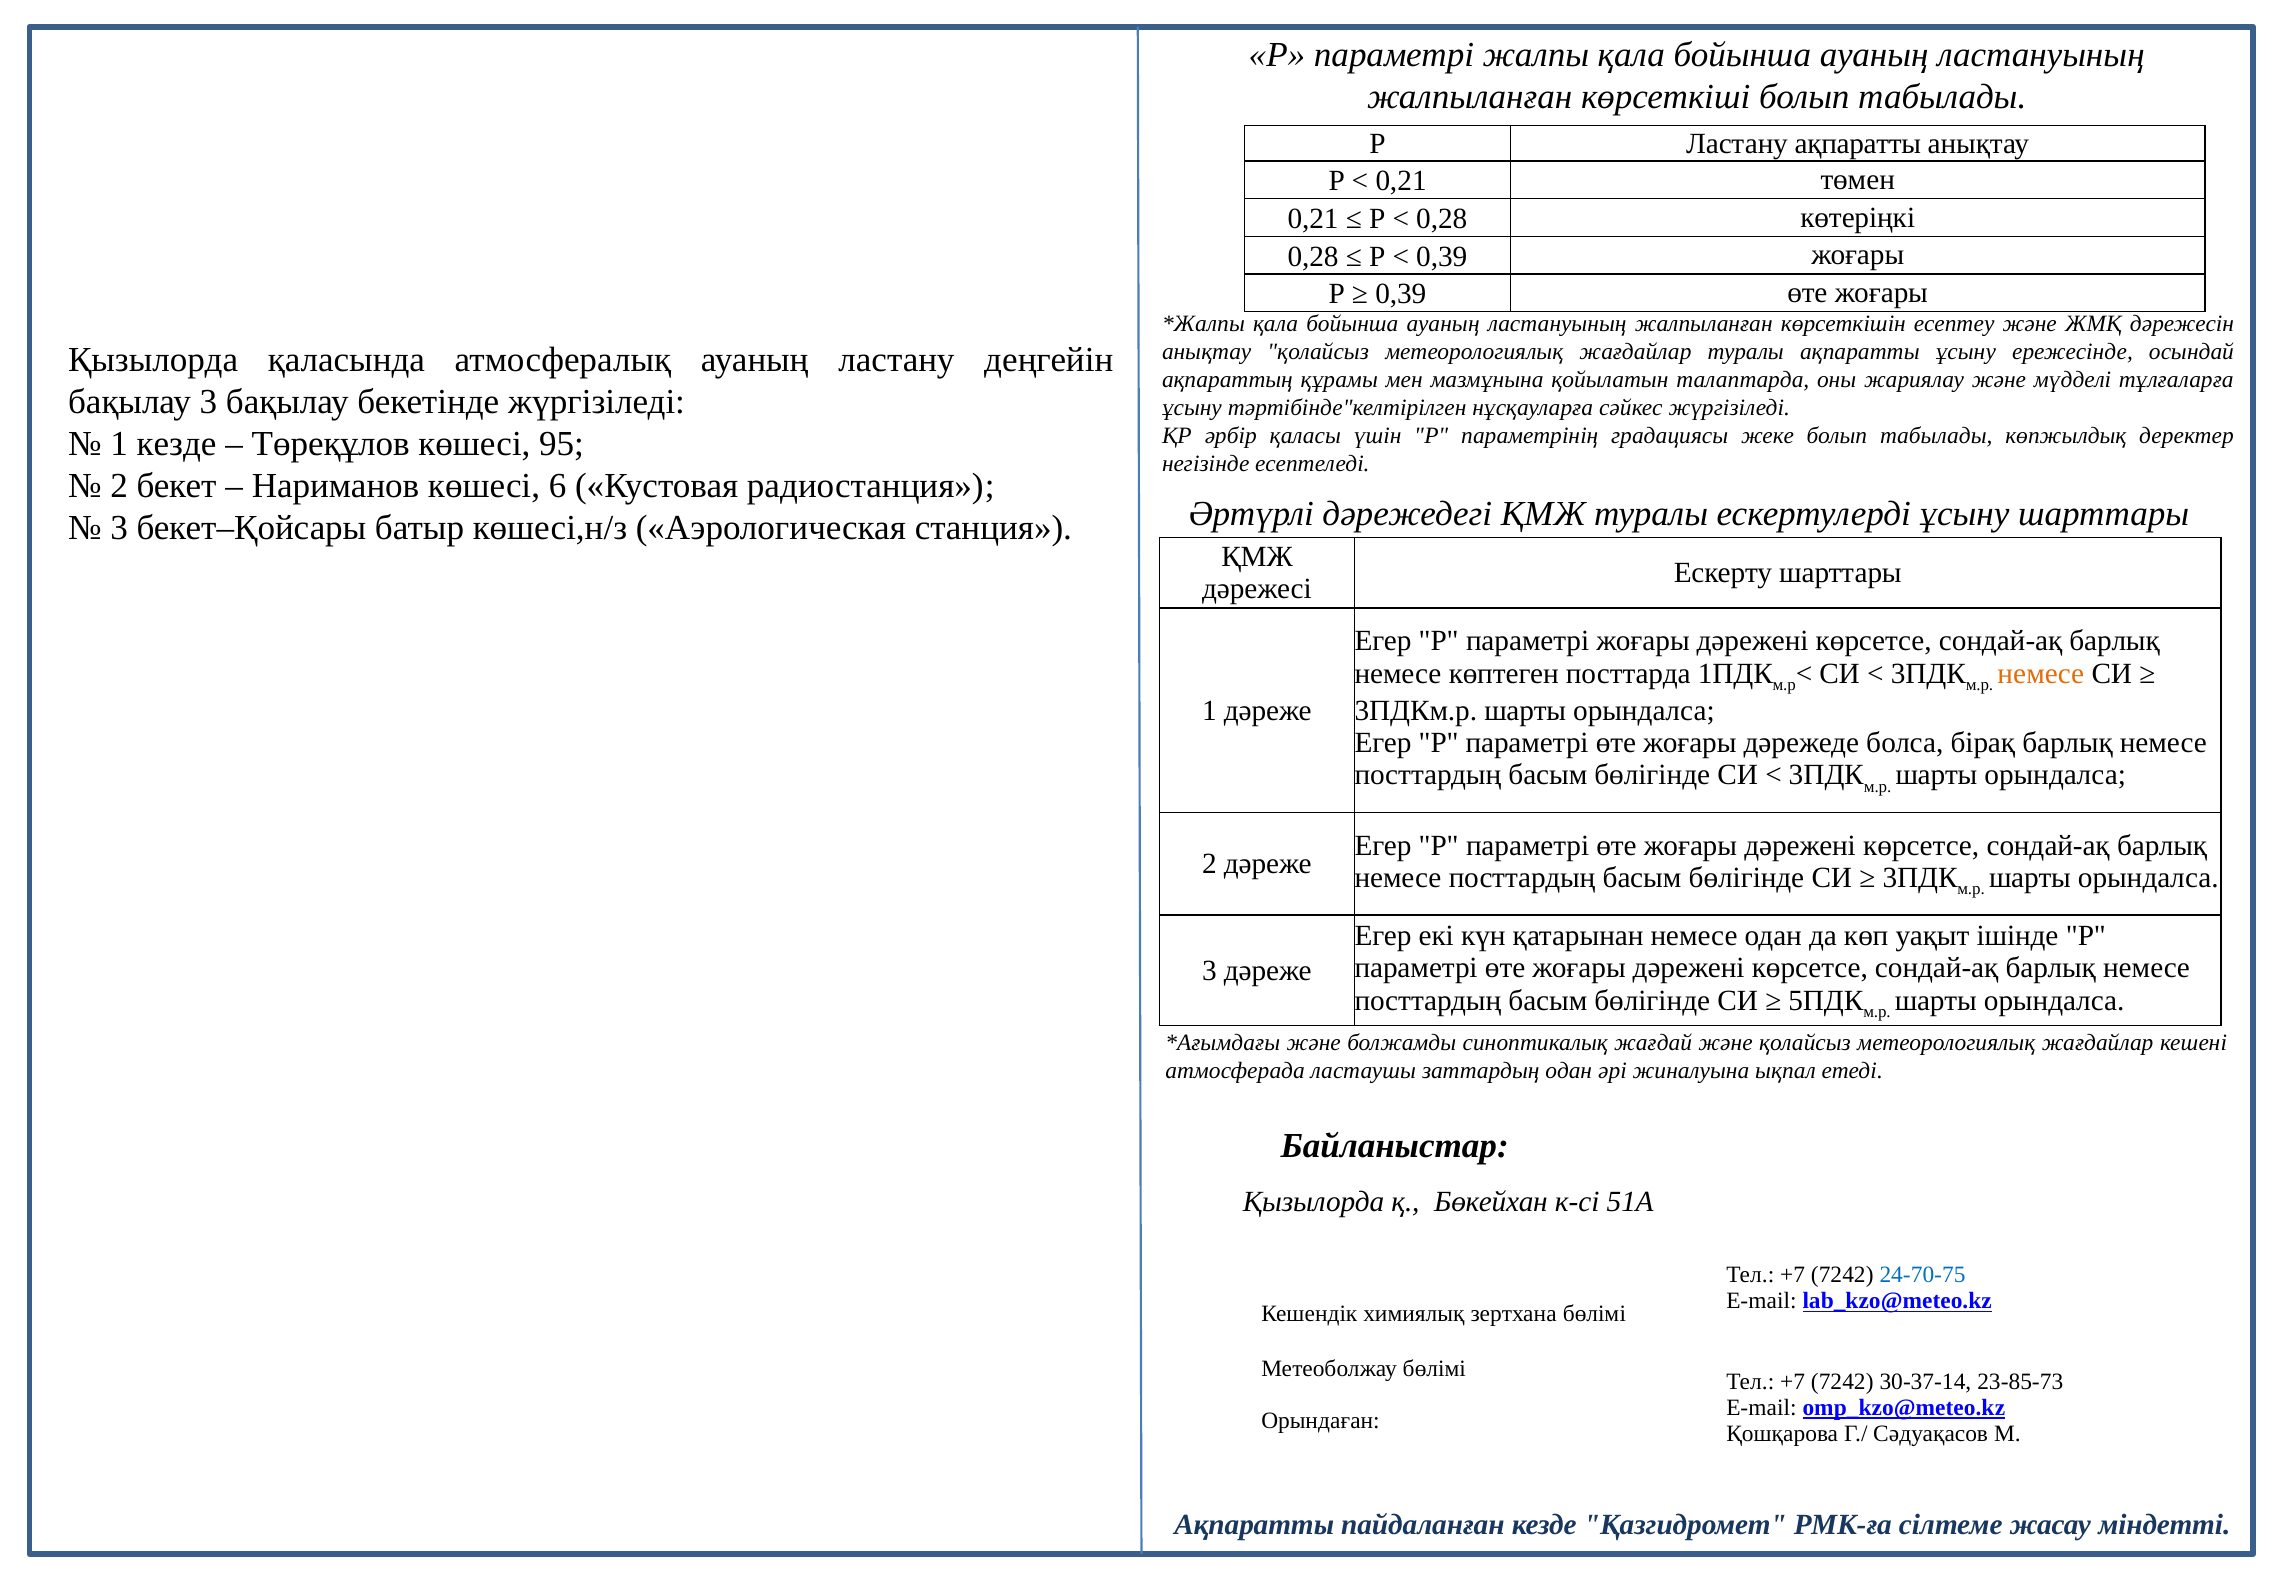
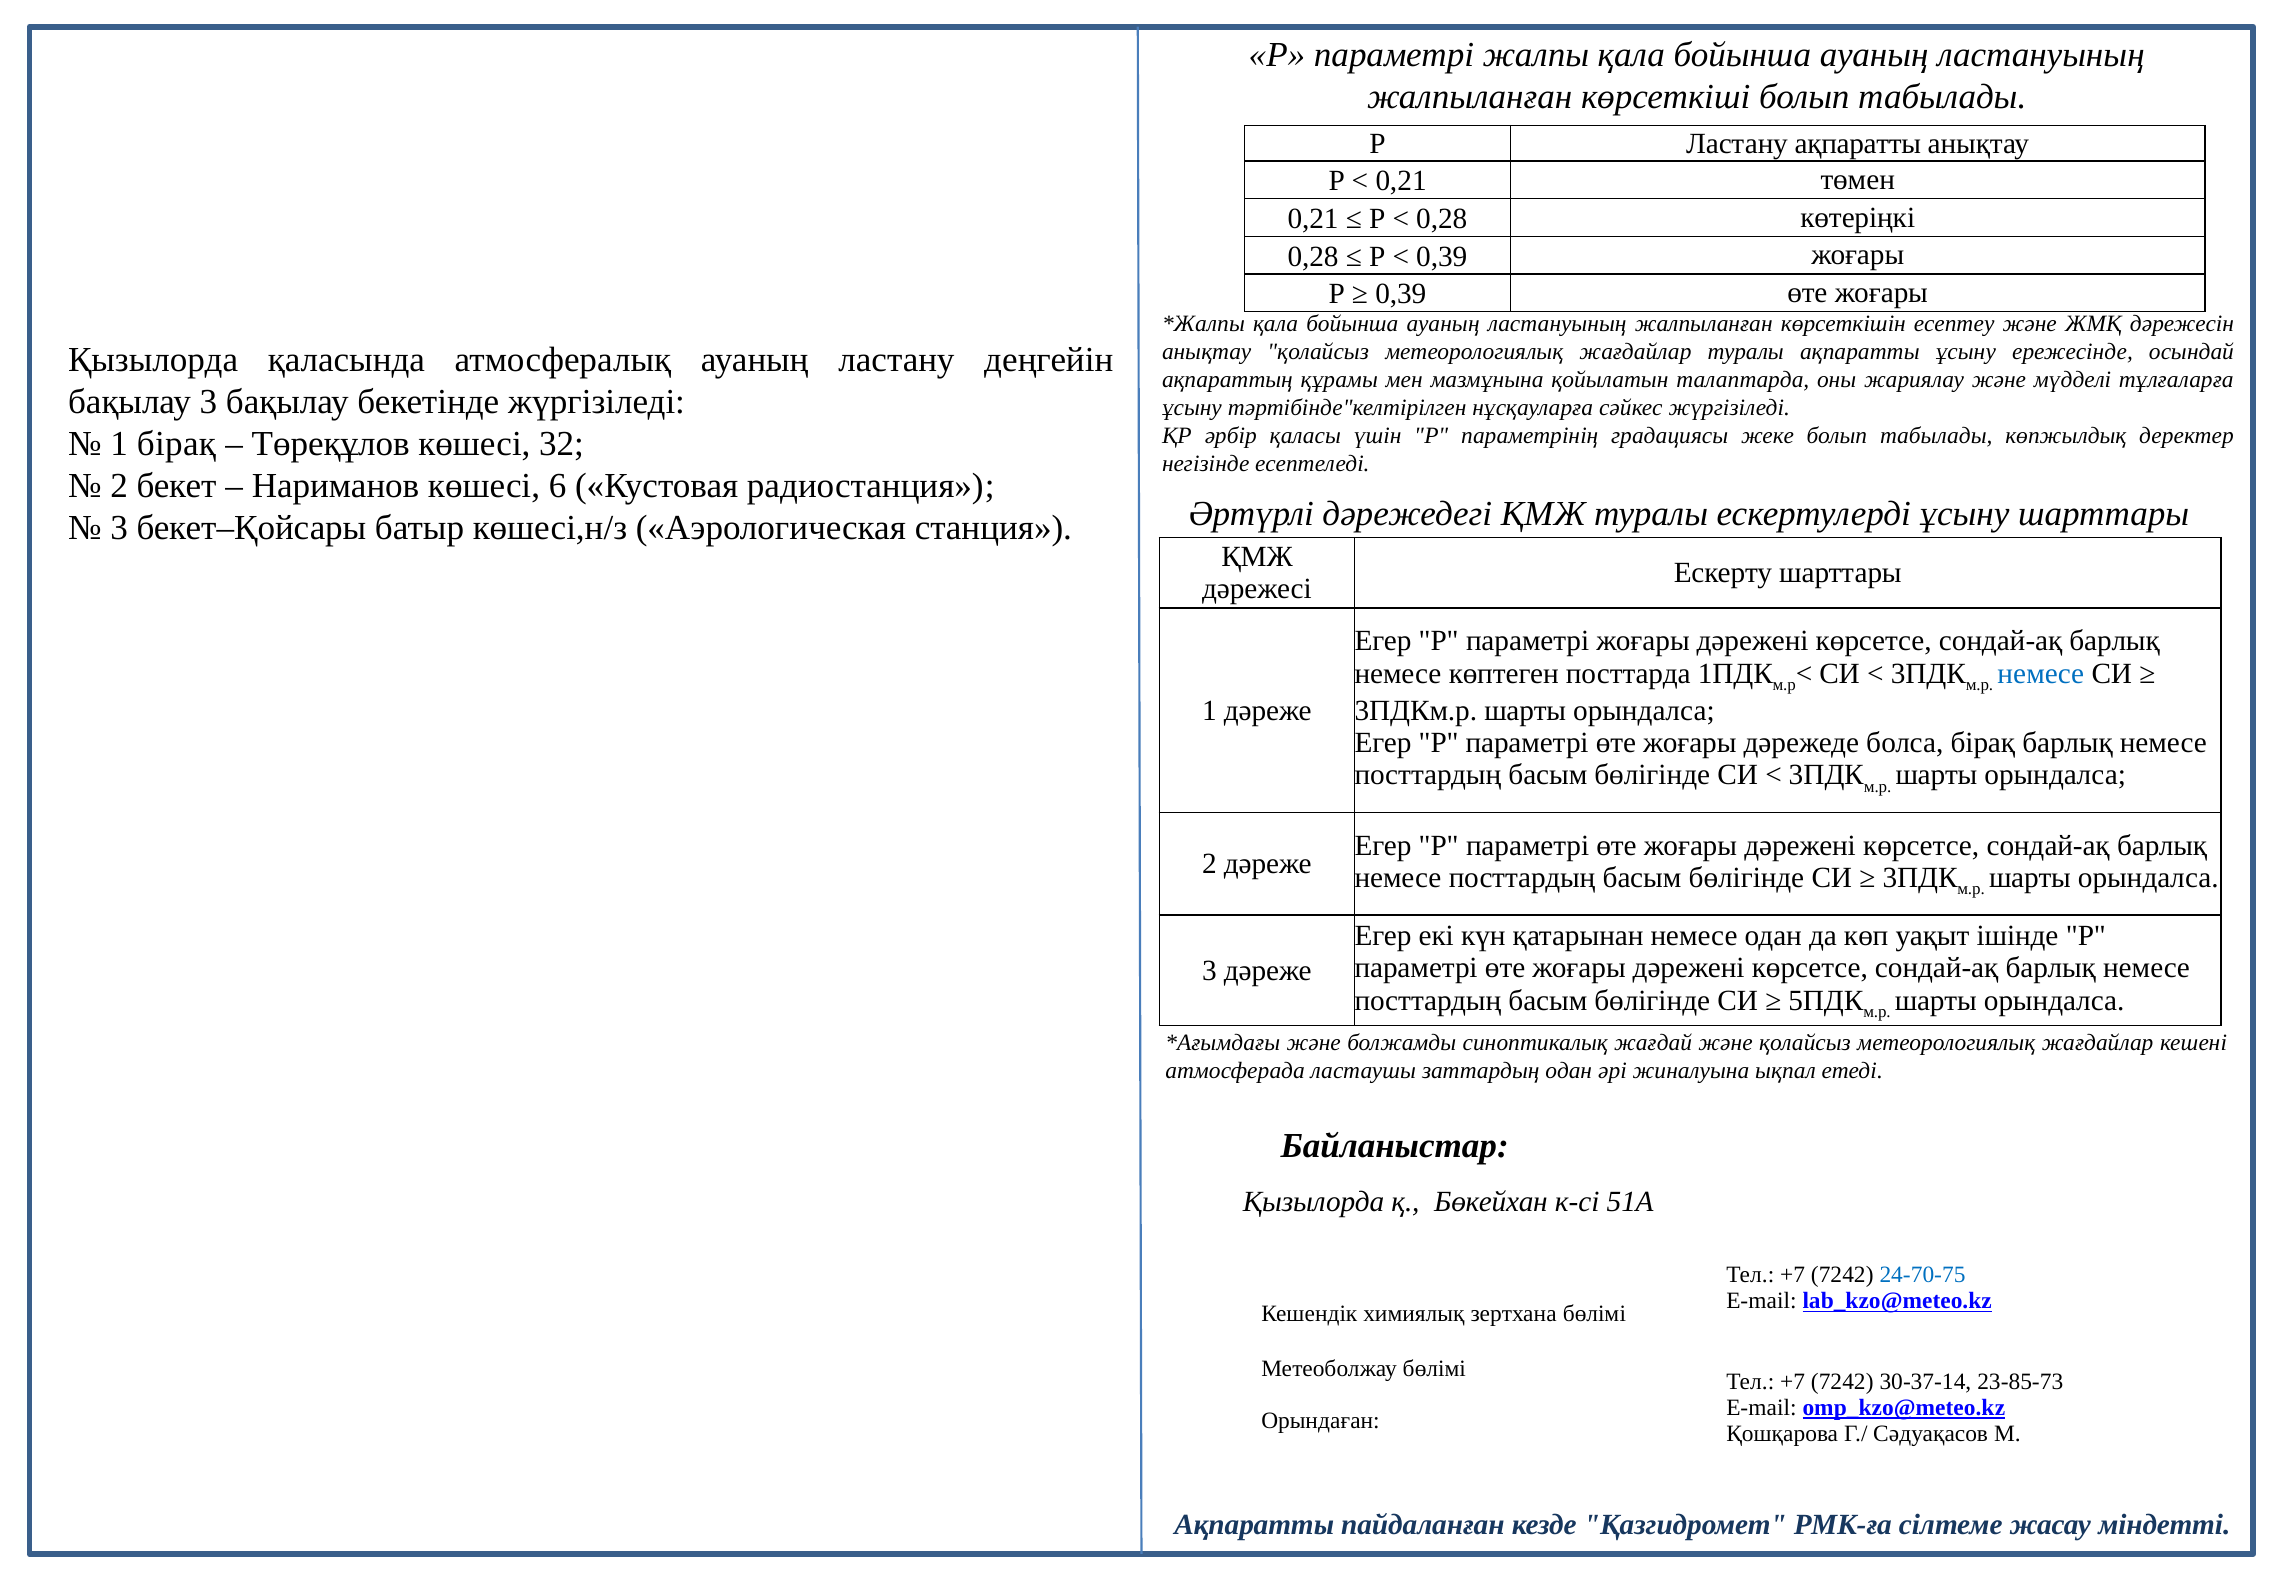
1 кезде: кезде -> бірақ (176, 444)
95: 95 -> 32 (562, 444)
немесе colour: orange -> blue (2041, 673)
